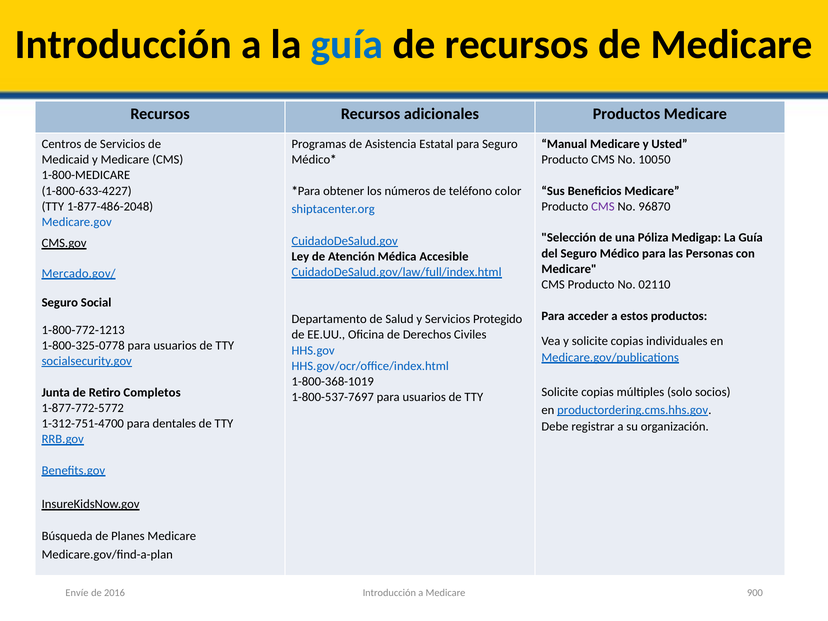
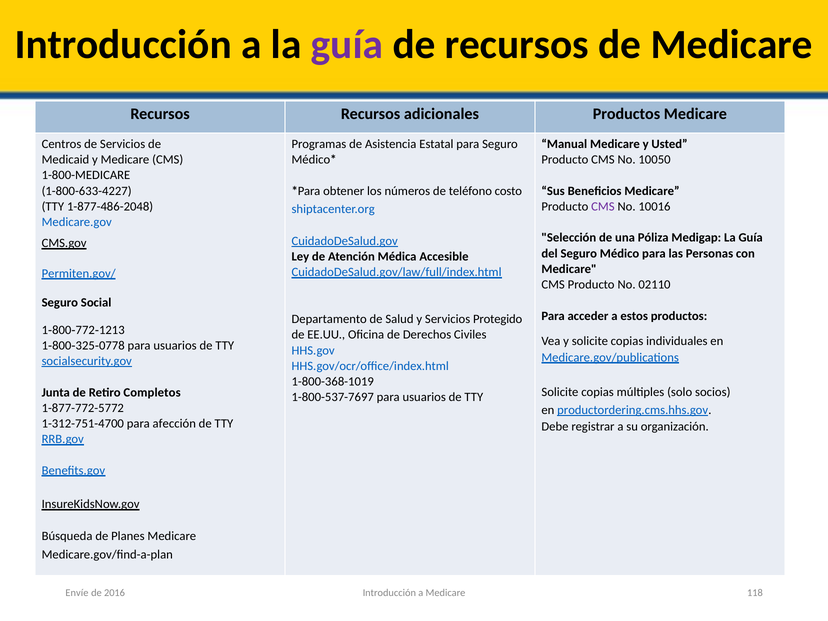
guía colour: blue -> purple (347, 45)
color: color -> costo (508, 191)
96870: 96870 -> 10016 (654, 207)
Mercado.gov/: Mercado.gov/ -> Permiten.gov/ (79, 273)
dentales: dentales -> afección (174, 424)
900: 900 -> 118 (755, 593)
